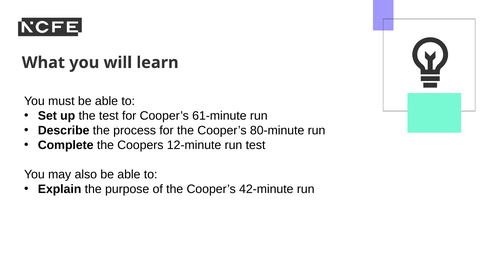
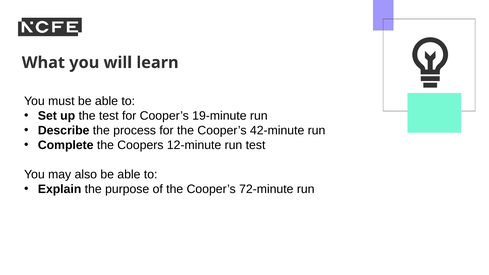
61-minute: 61-minute -> 19-minute (219, 116)
80-minute: 80-minute -> 42-minute (277, 130)
42-minute: 42-minute -> 72-minute (266, 189)
